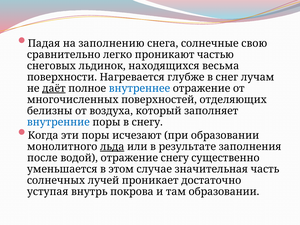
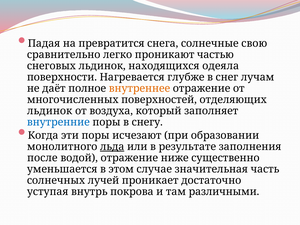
заполнению: заполнению -> превратится (111, 43)
весьма: весьма -> одеяла (221, 66)
даёт underline: present -> none (54, 88)
внутреннее colour: blue -> orange (139, 88)
белизны: белизны -> льдинок (50, 111)
отражение снегу: снегу -> ниже (175, 158)
там образовании: образовании -> различными (224, 192)
